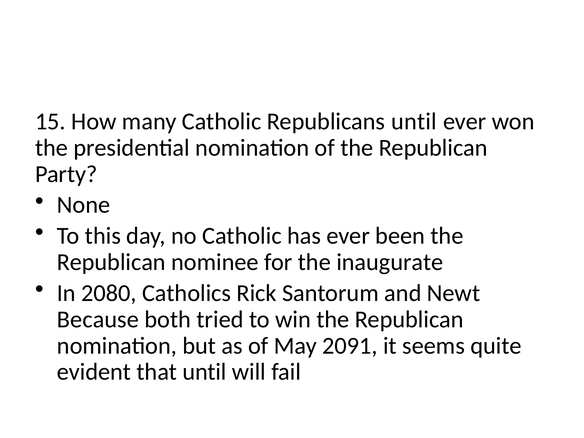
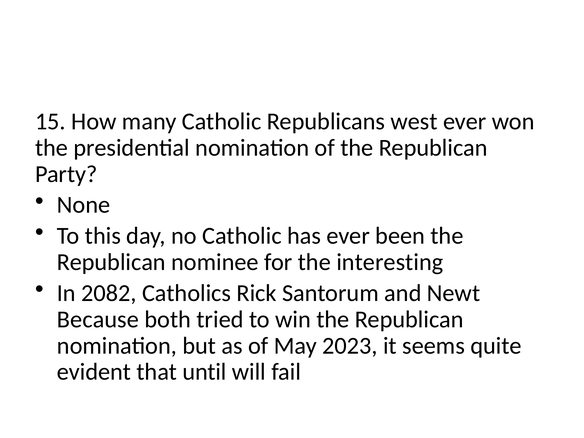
Republicans until: until -> west (414, 121)
inaugurate: inaugurate -> interesting (390, 262)
2080: 2080 -> 2082 (109, 293)
2091: 2091 -> 2023 (350, 346)
